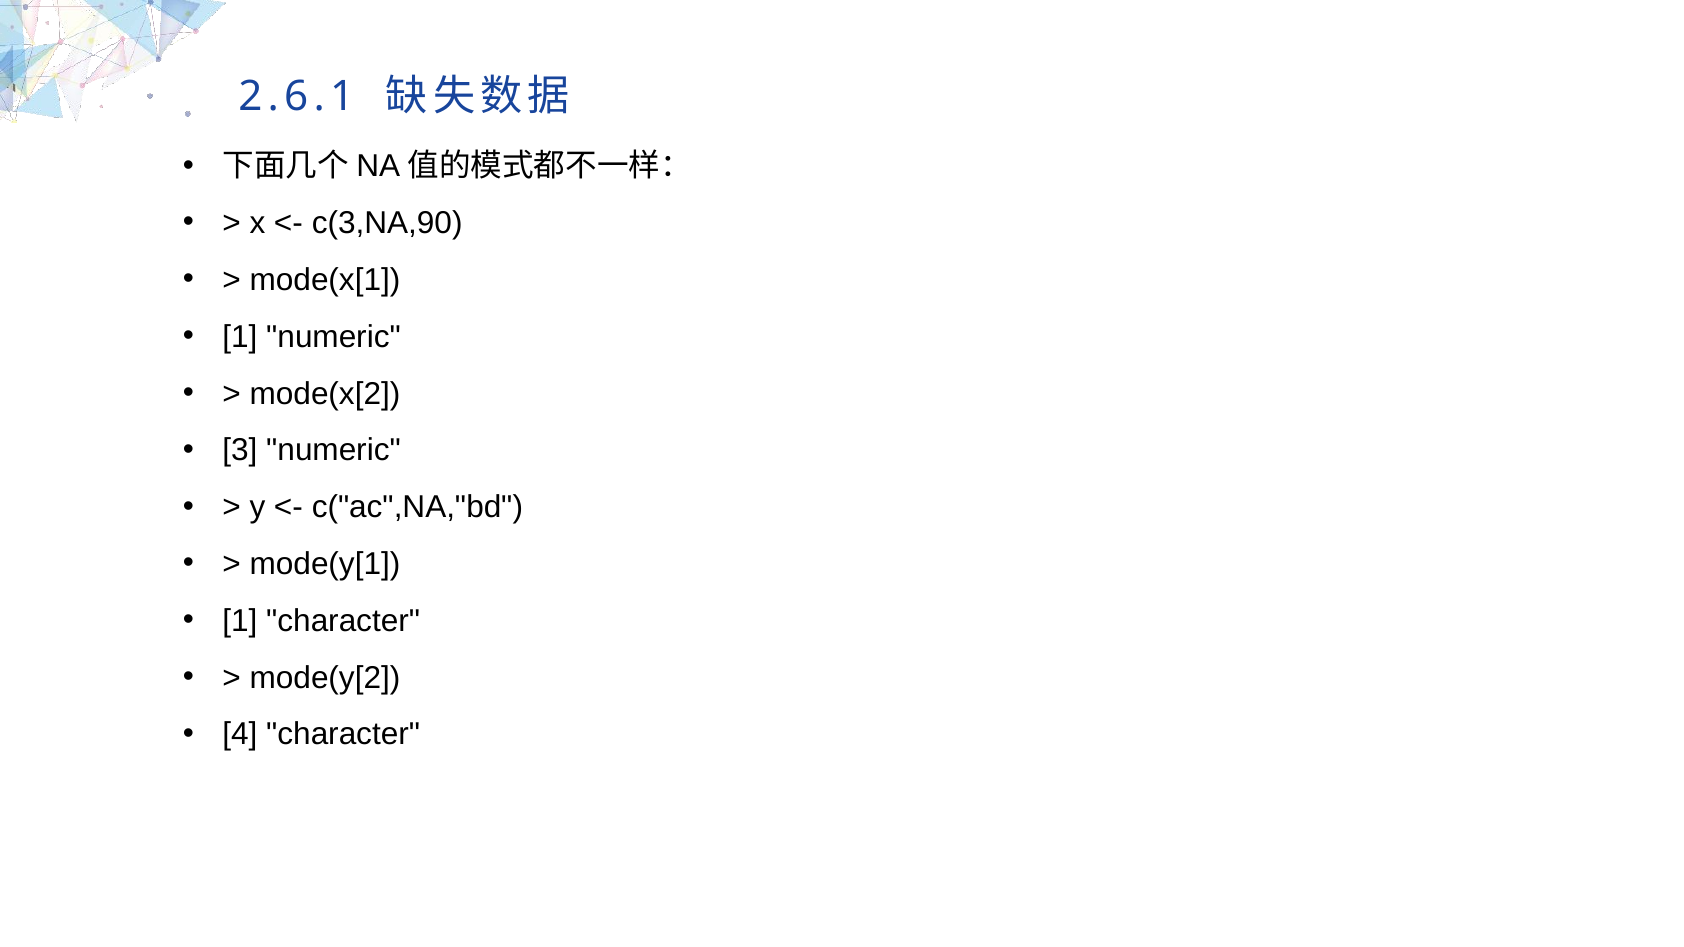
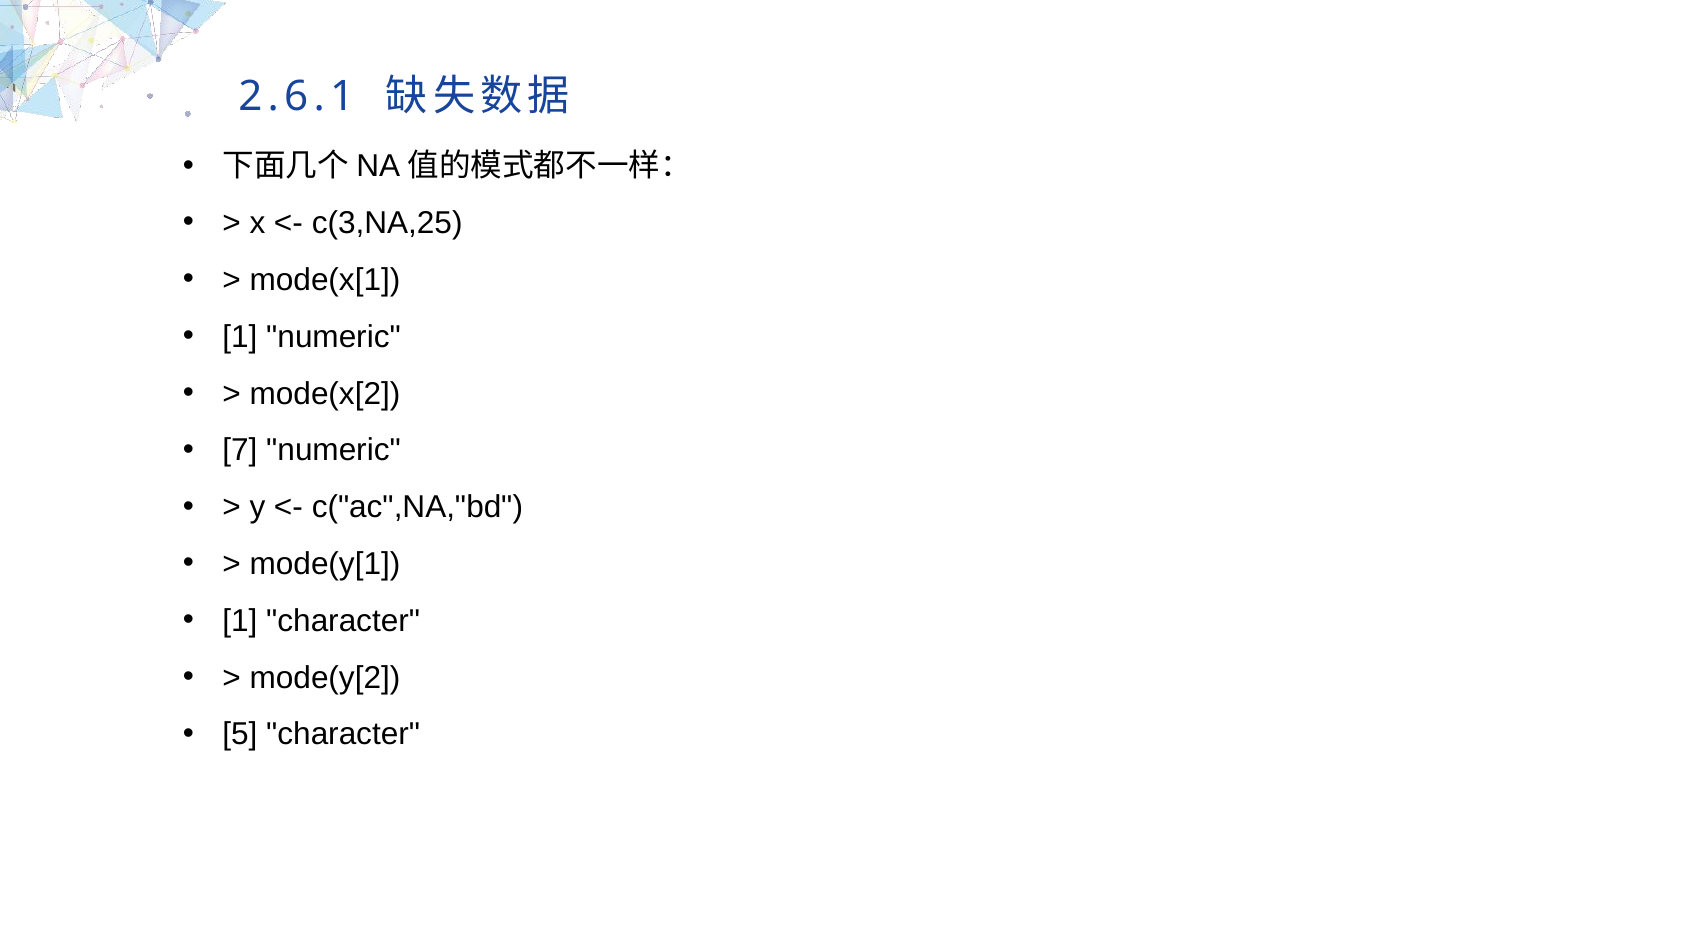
c(3,NA,90: c(3,NA,90 -> c(3,NA,25 (387, 223)
3: 3 -> 7 (240, 451)
4: 4 -> 5 (240, 735)
